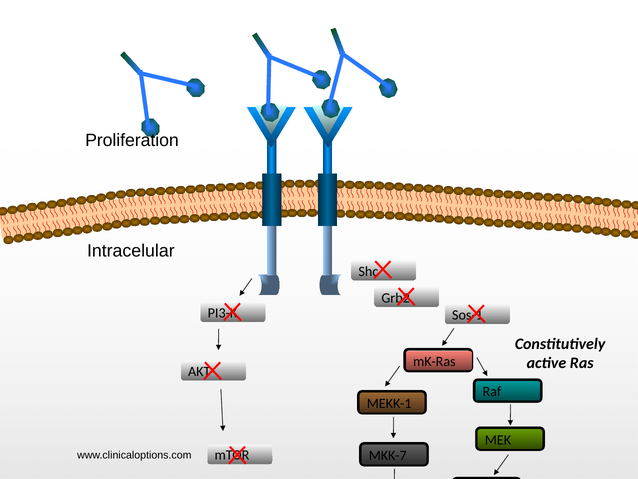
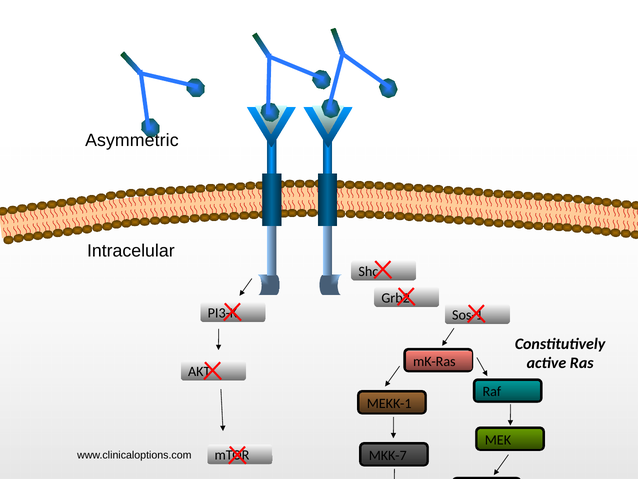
Proliferation: Proliferation -> Asymmetric (132, 140)
